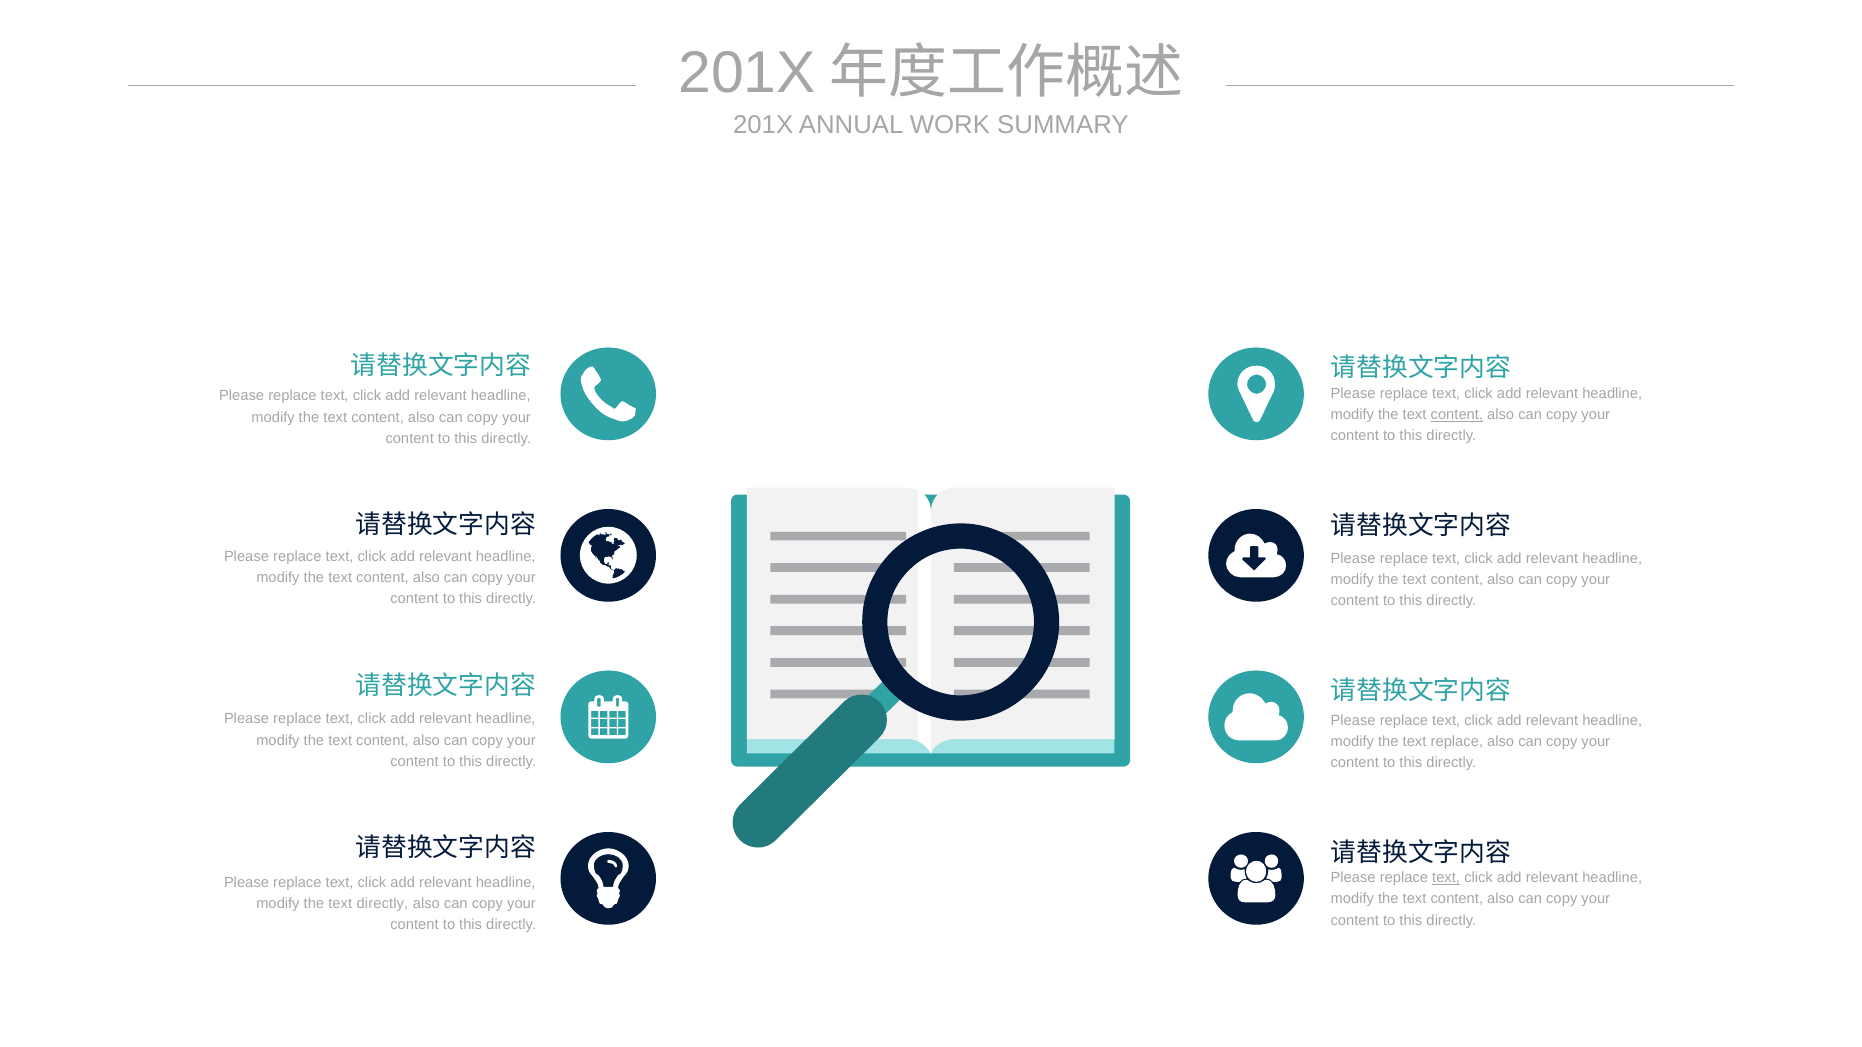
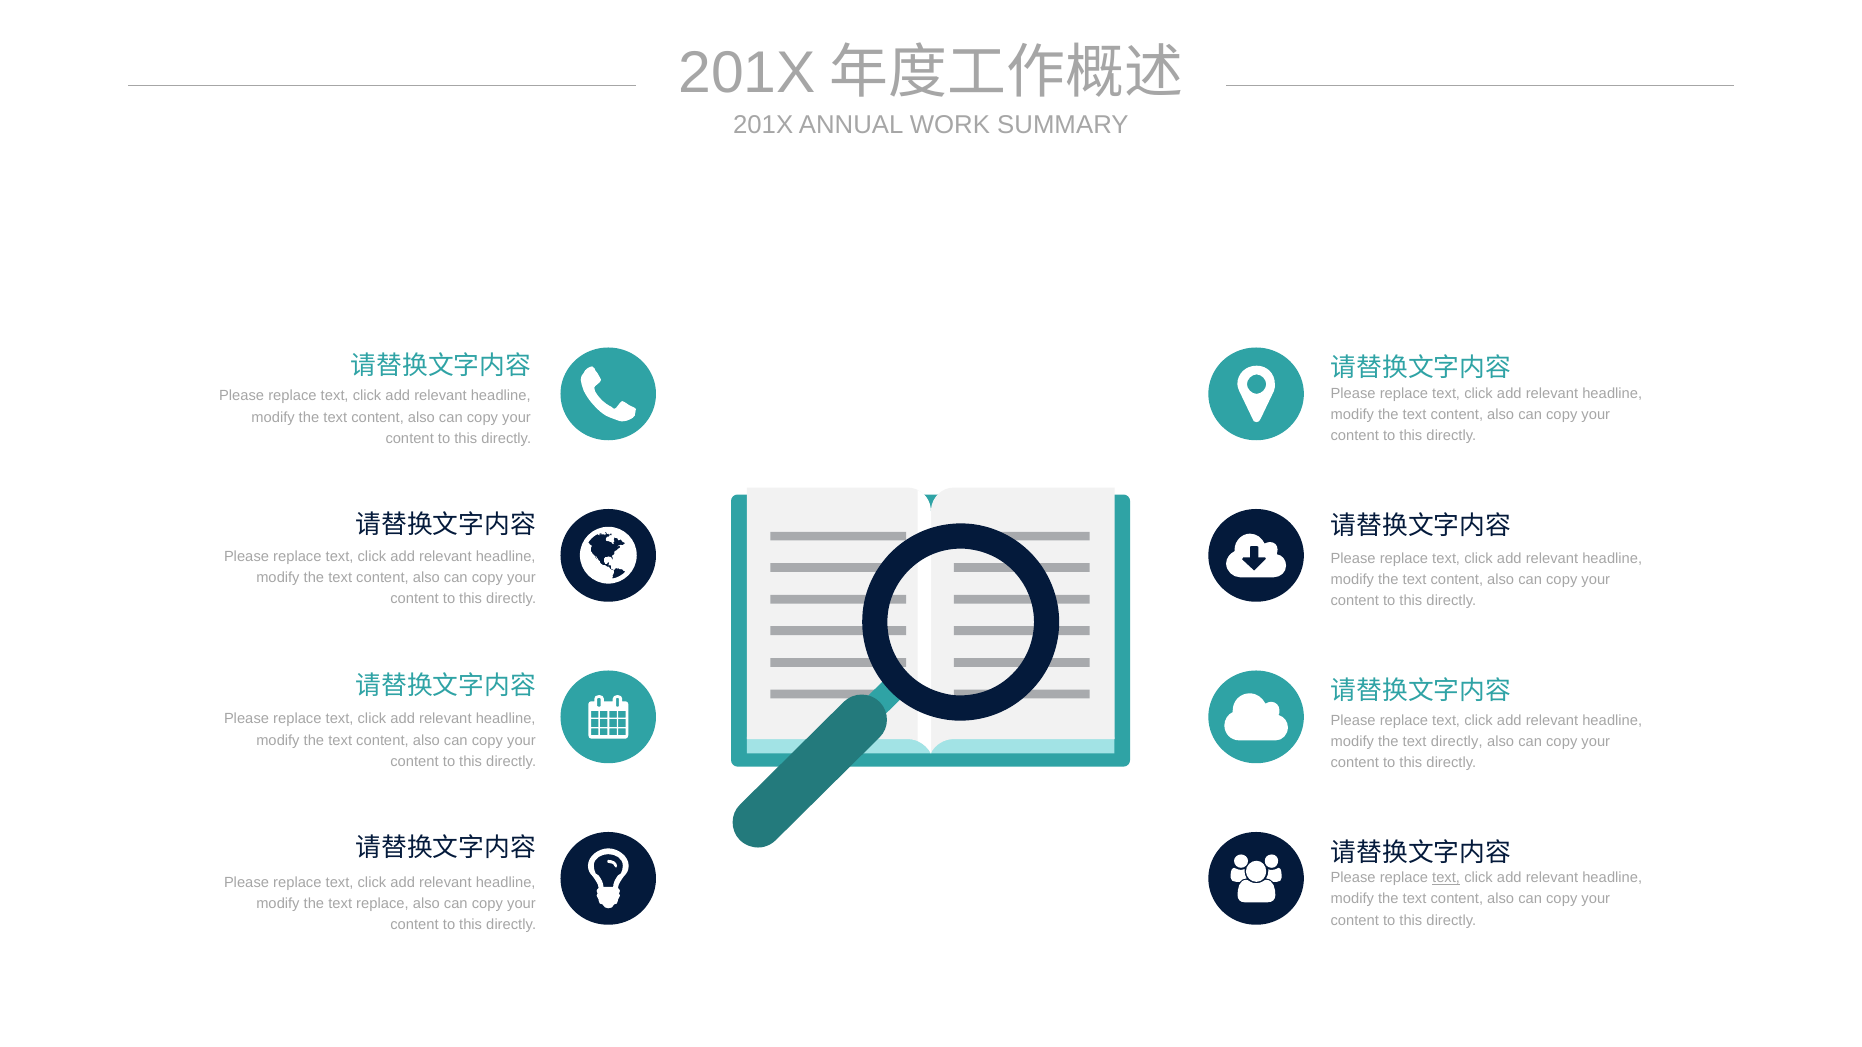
content underline: present -> none (1457, 415)
text replace: replace -> directly (1457, 742)
text directly: directly -> replace (382, 904)
